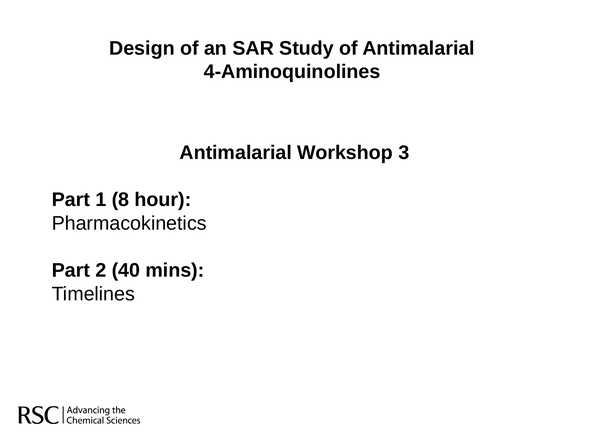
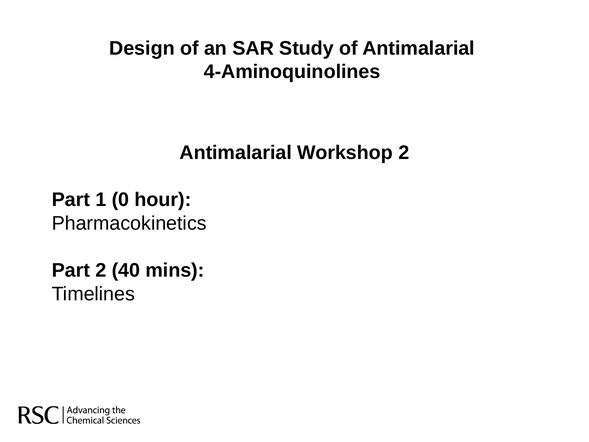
Workshop 3: 3 -> 2 (404, 153)
8: 8 -> 0 (120, 200)
